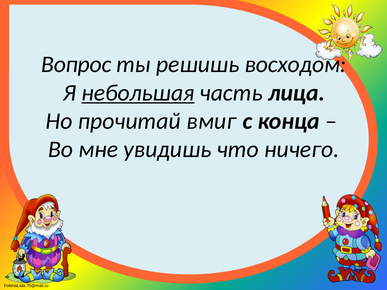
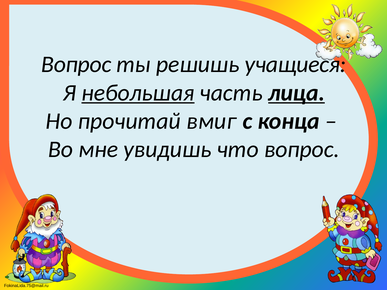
восходом: восходом -> учащиеся (295, 64)
лица underline: none -> present (296, 93)
что ничего: ничего -> вопрос (302, 150)
